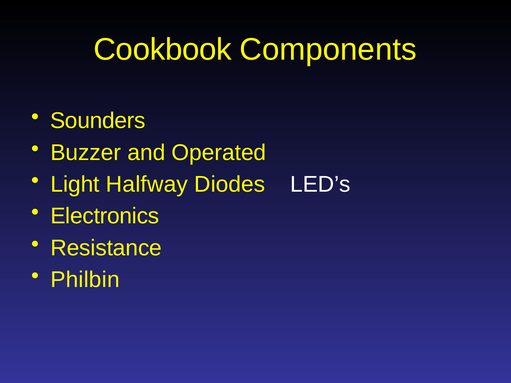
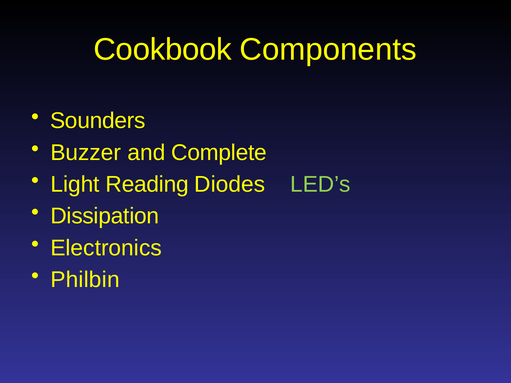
Operated: Operated -> Complete (219, 153)
Halfway: Halfway -> Reading (147, 184)
LED’s colour: white -> light green (320, 184)
Electronics: Electronics -> Dissipation (105, 216)
Resistance: Resistance -> Electronics (106, 248)
